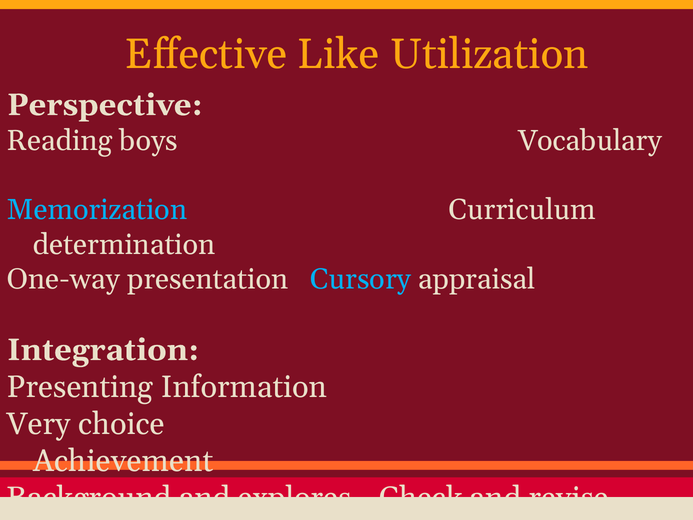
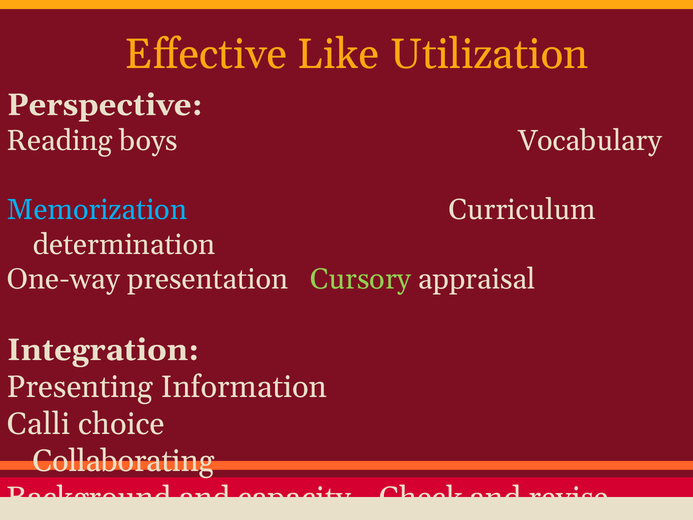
Cursory colour: light blue -> light green (361, 279)
Very: Very -> Calli (39, 424)
Achievement: Achievement -> Collaborating (124, 461)
explores: explores -> capacity (295, 498)
